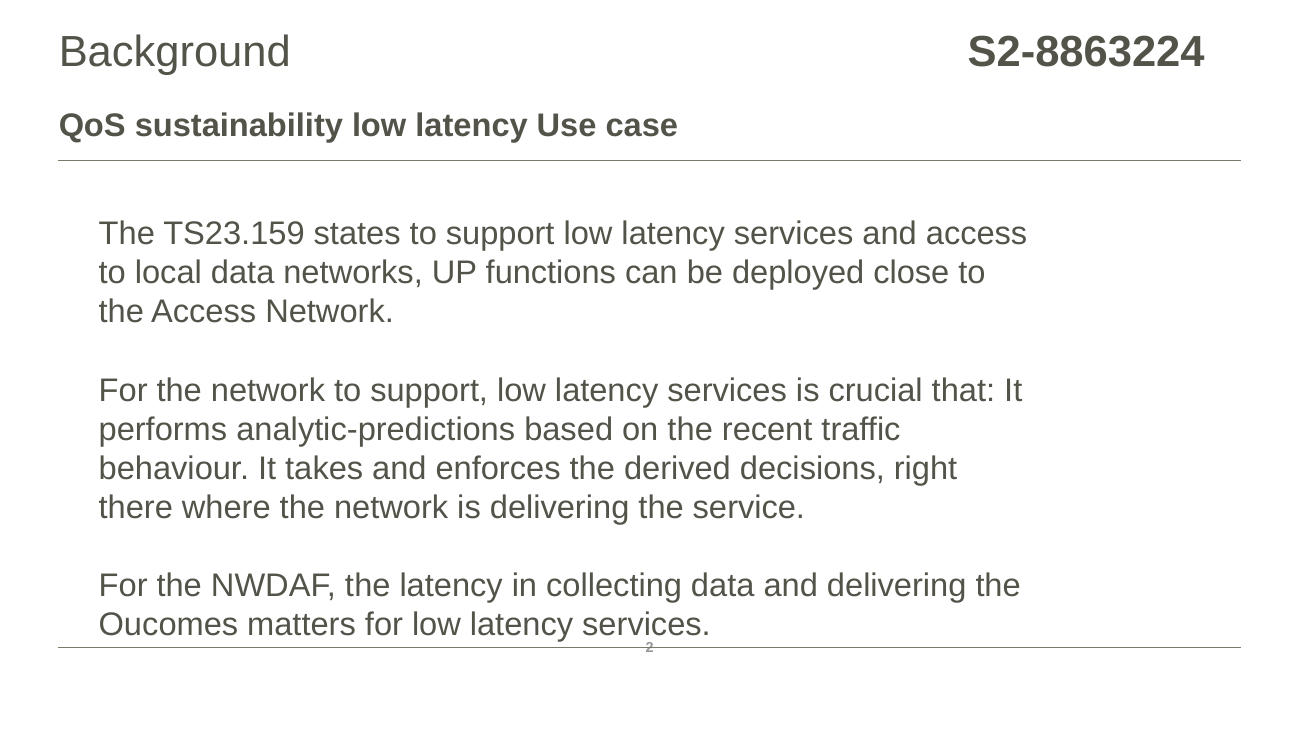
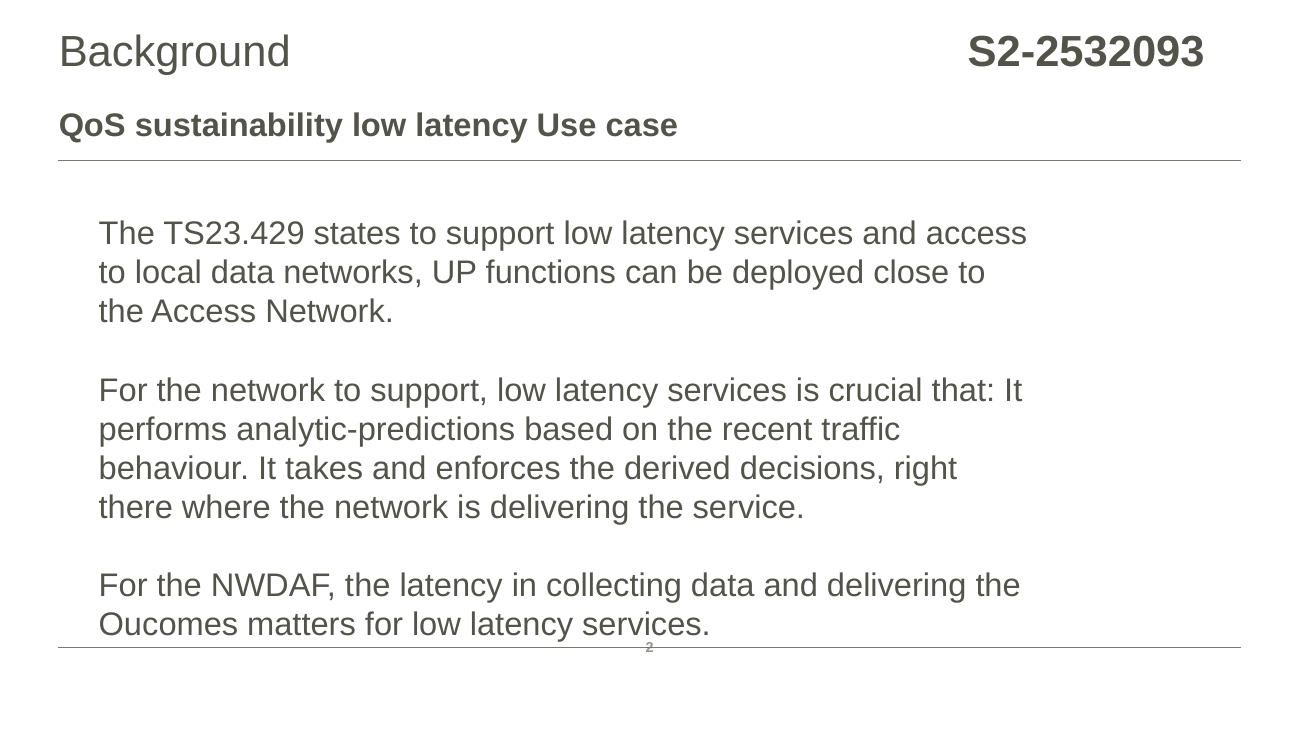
S2-8863224: S2-8863224 -> S2-2532093 (1086, 52)
TS23.159: TS23.159 -> TS23.429 (234, 234)
